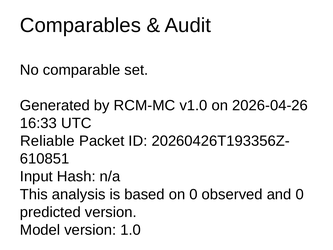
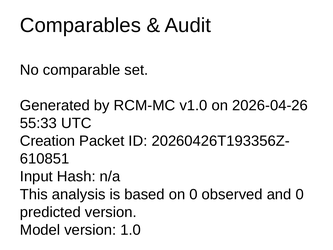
16:33: 16:33 -> 55:33 (38, 123)
Reliable: Reliable -> Creation (48, 141)
